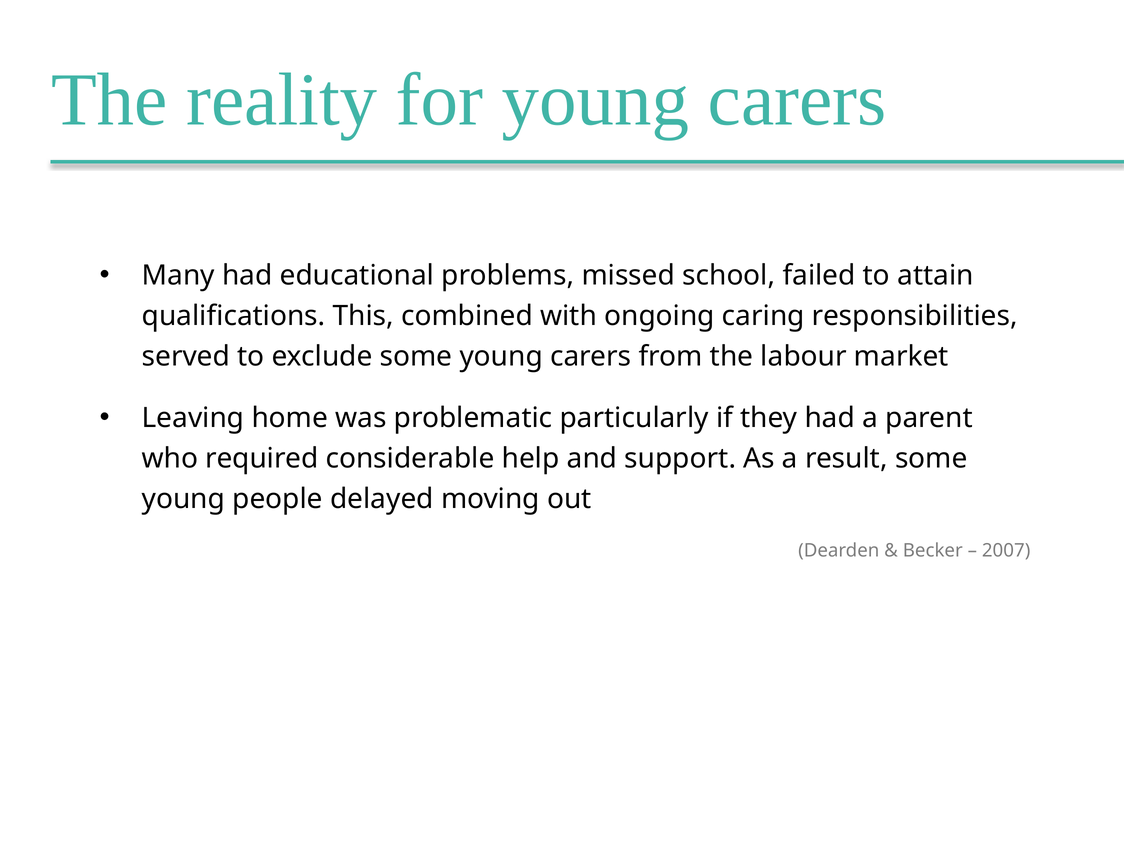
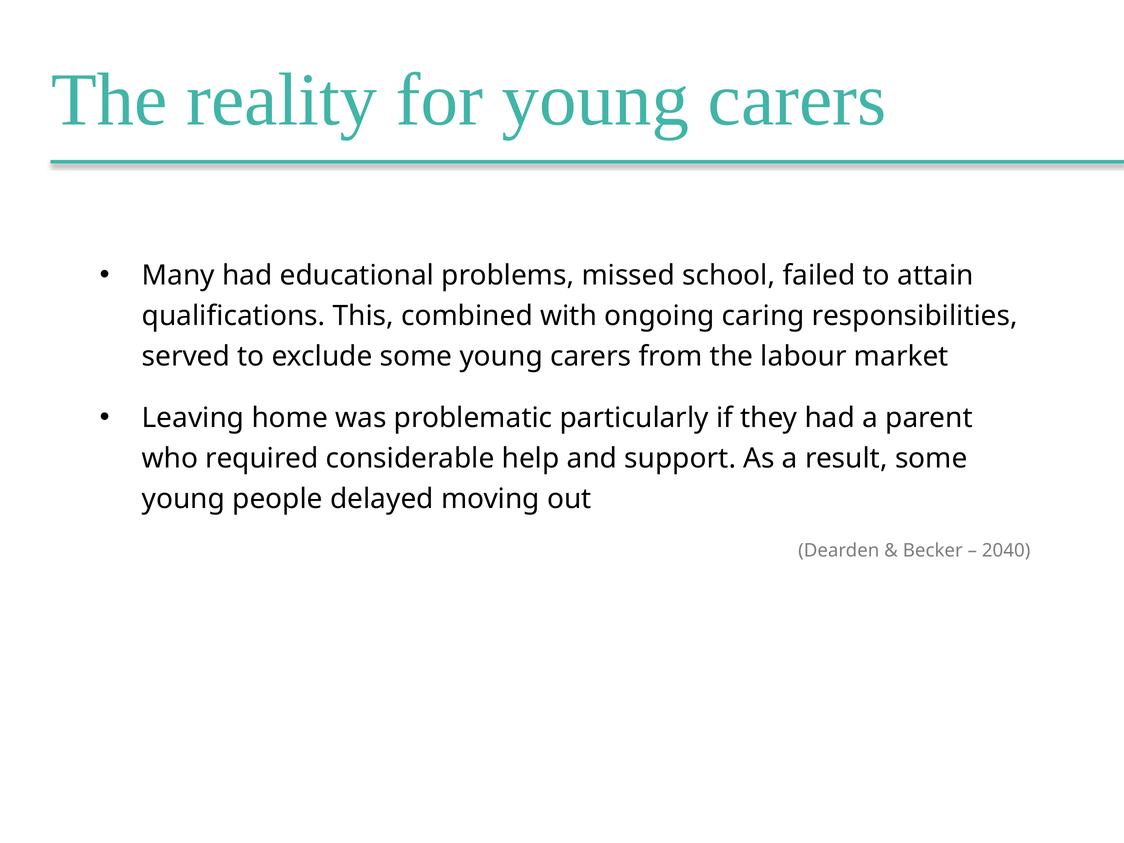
2007: 2007 -> 2040 (1006, 550)
